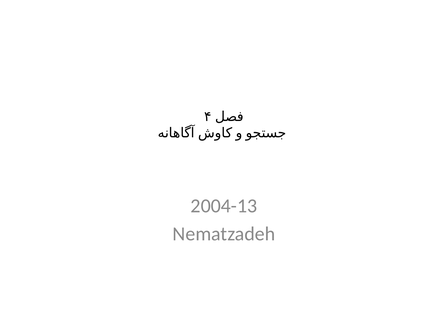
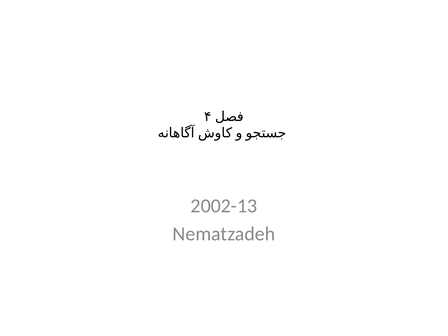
2004-13: 2004-13 -> 2002-13 (224, 206)
